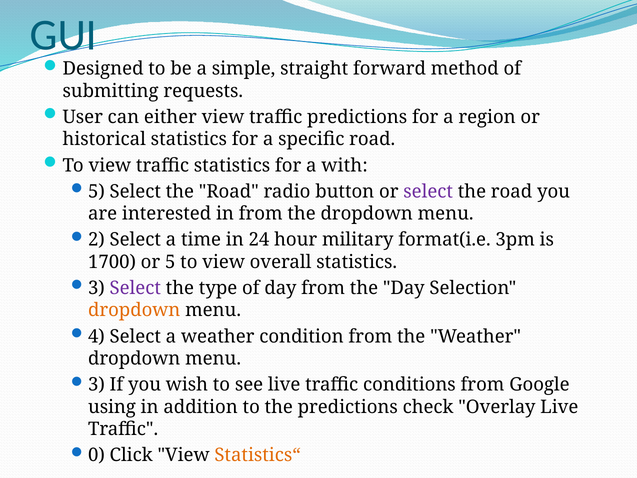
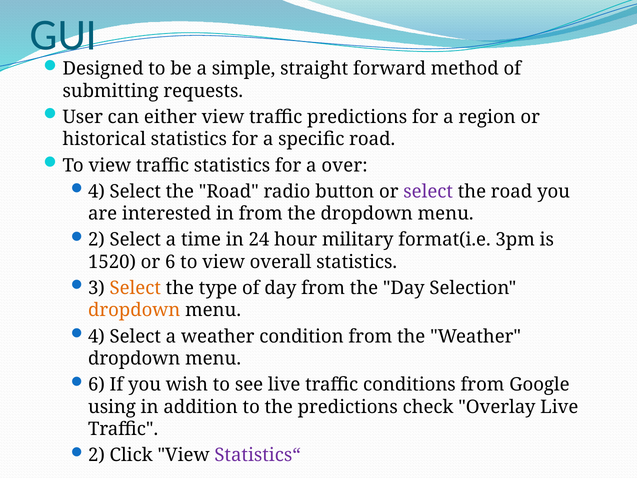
with: with -> over (345, 165)
5: 5 -> 4 (96, 191)
1700: 1700 -> 1520 (112, 262)
or 5: 5 -> 6 (170, 262)
Select colour: purple -> orange (135, 288)
3: 3 -> 6 (96, 384)
0: 0 -> 2 (96, 455)
Statistics“ colour: orange -> purple (258, 455)
